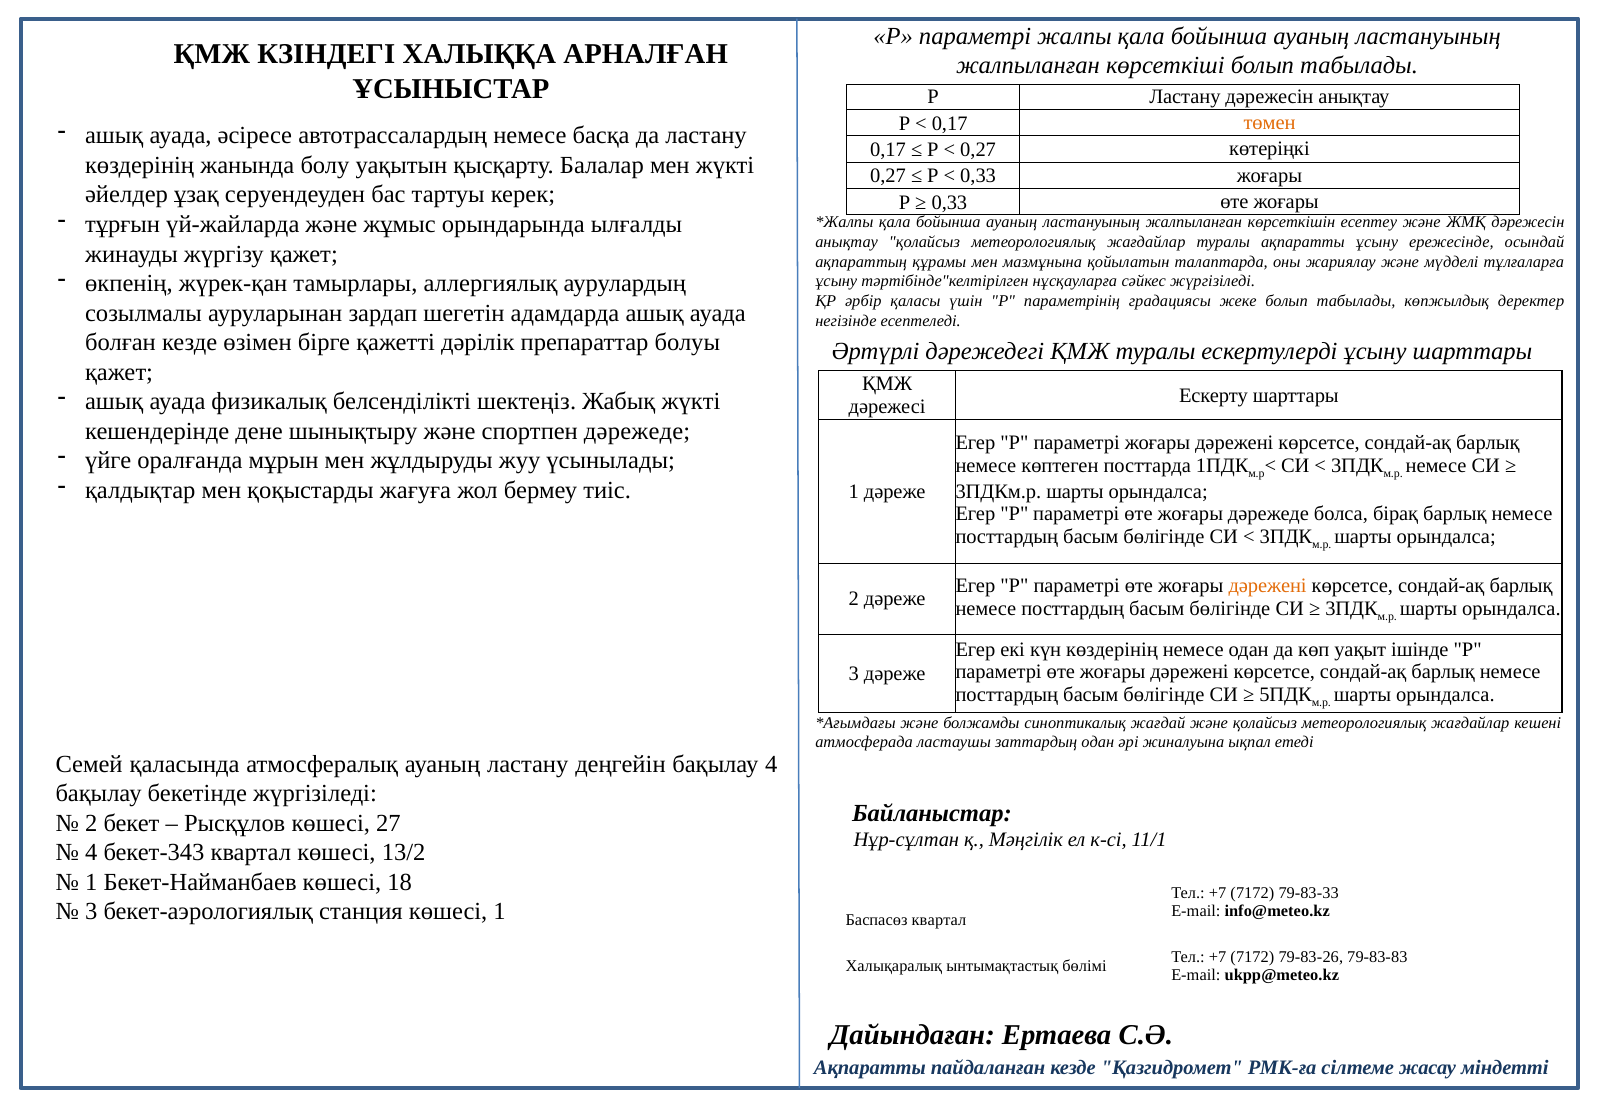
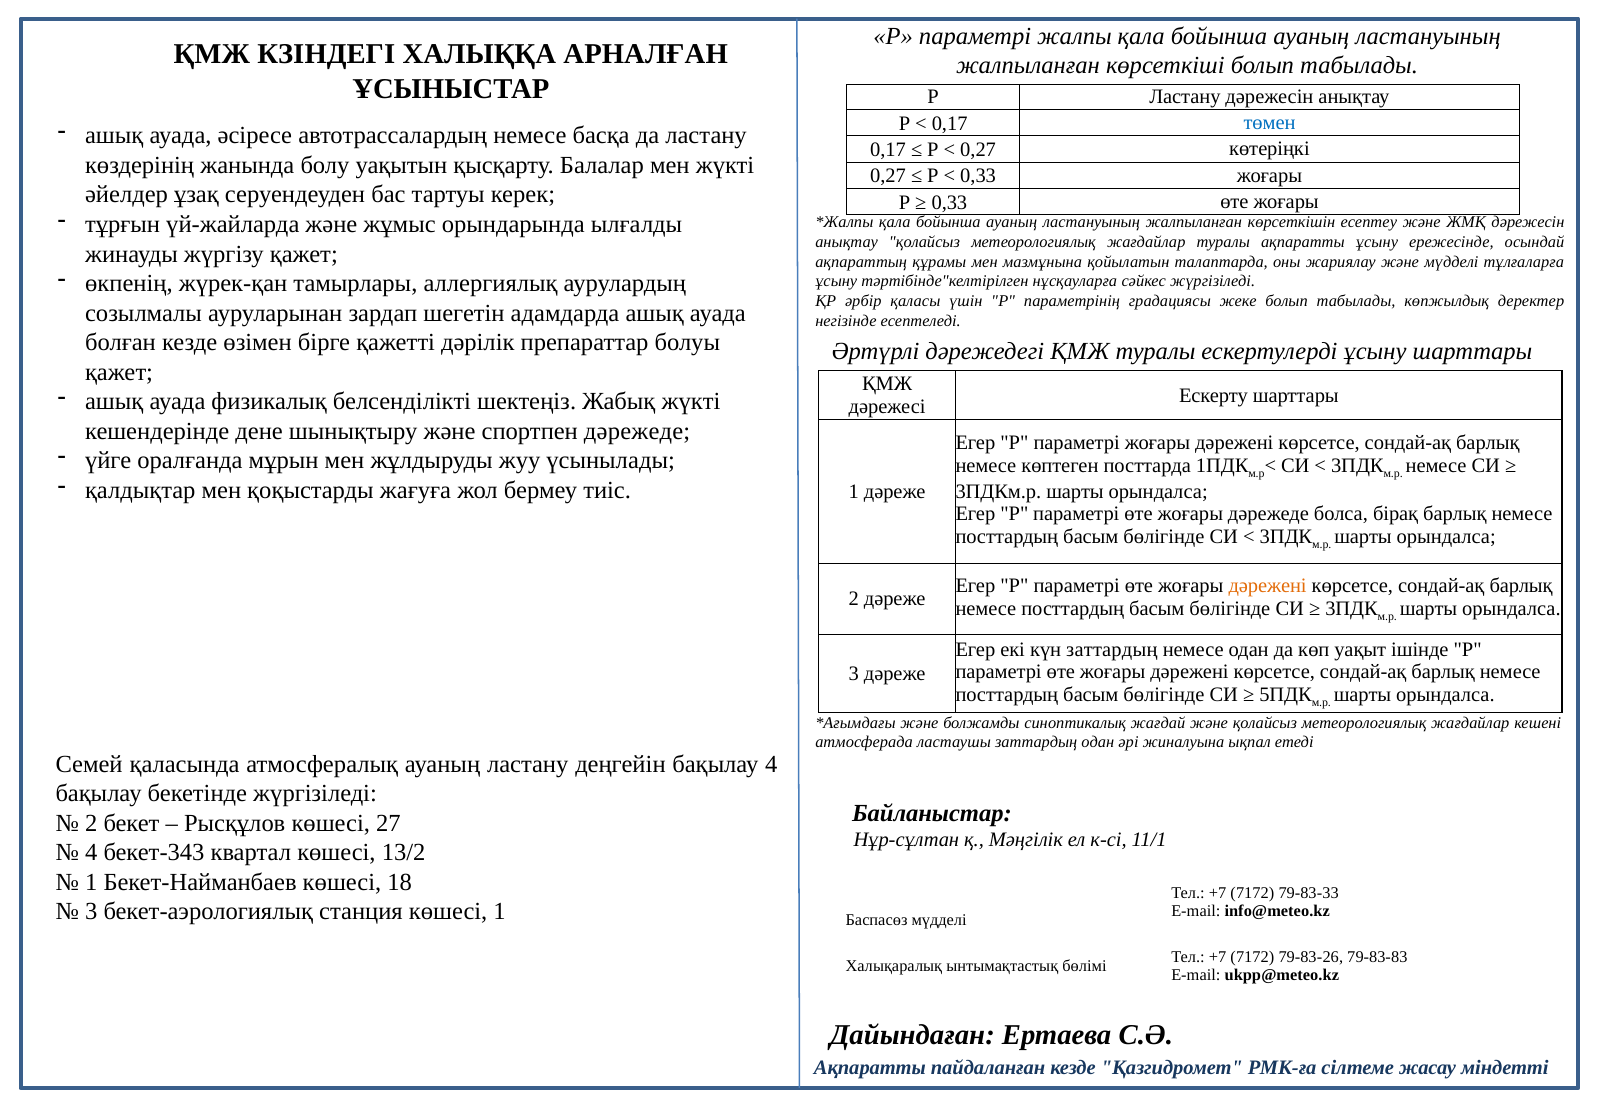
төмен colour: orange -> blue (1270, 123)
күн көздерінің: көздерінің -> заттардың (1112, 649)
Баспасөз квартал: квартал -> мүдделі (939, 920)
